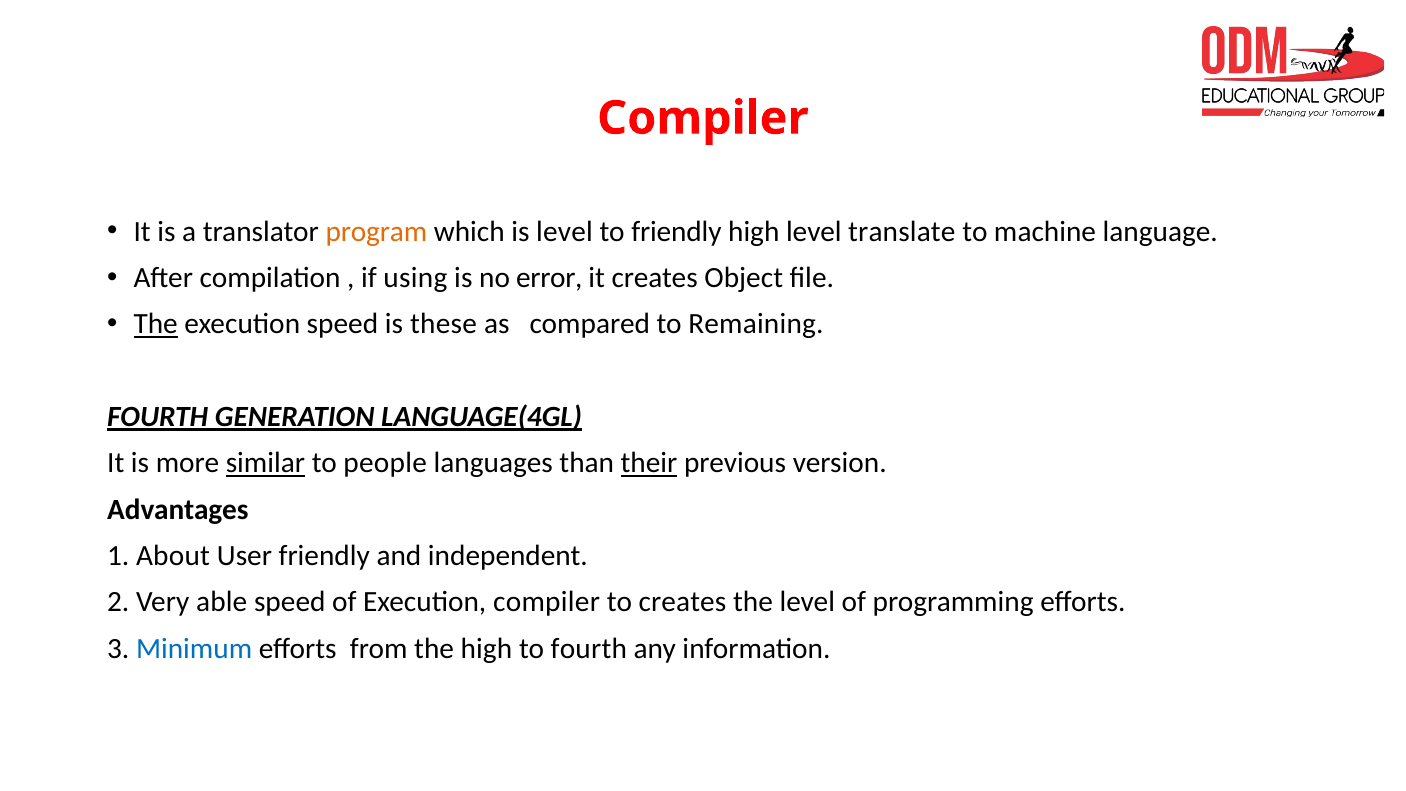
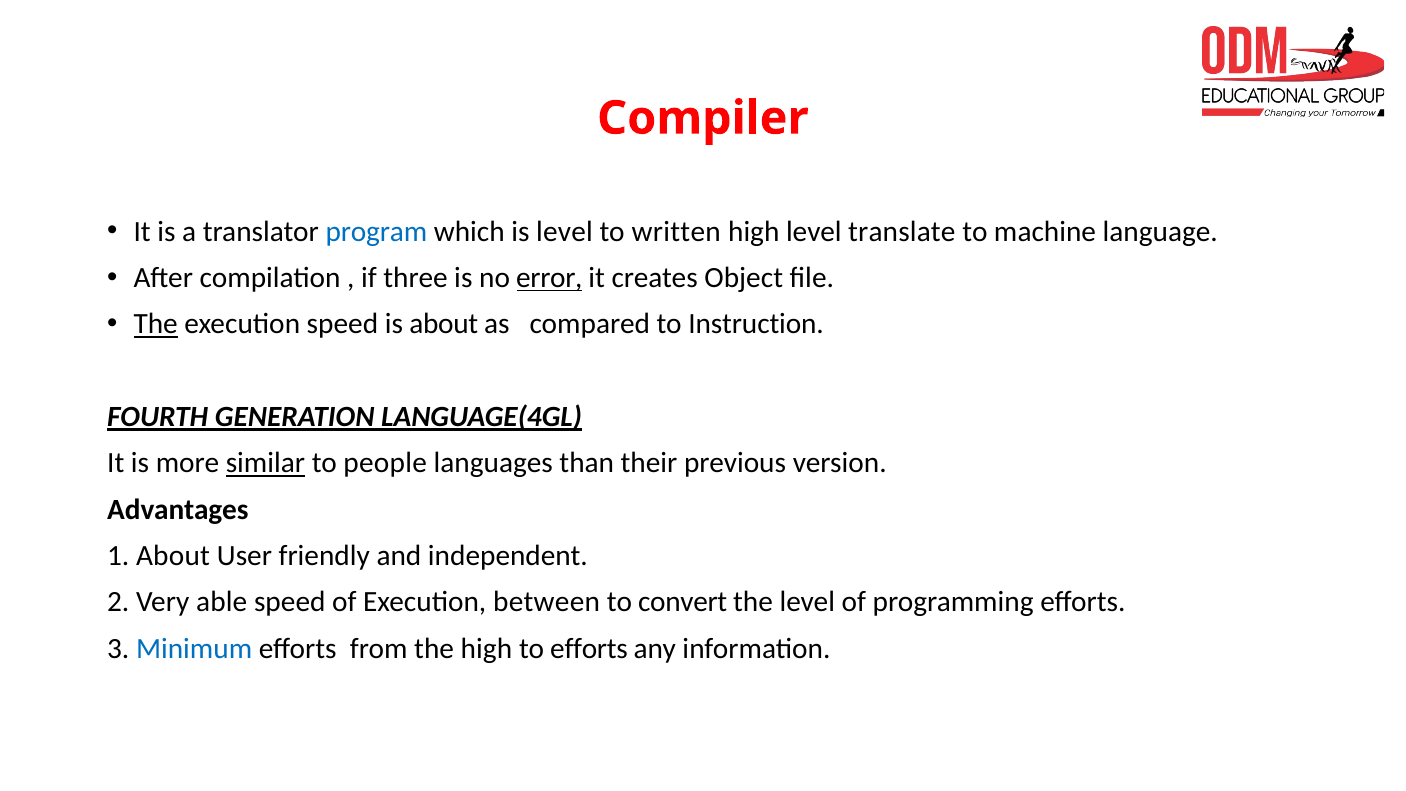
program colour: orange -> blue (376, 231)
to friendly: friendly -> written (676, 231)
using: using -> three (416, 278)
error underline: none -> present (549, 278)
is these: these -> about (444, 324)
Remaining: Remaining -> Instruction (756, 324)
their underline: present -> none (649, 463)
Execution compiler: compiler -> between (547, 602)
to creates: creates -> convert (683, 602)
to fourth: fourth -> efforts (589, 648)
